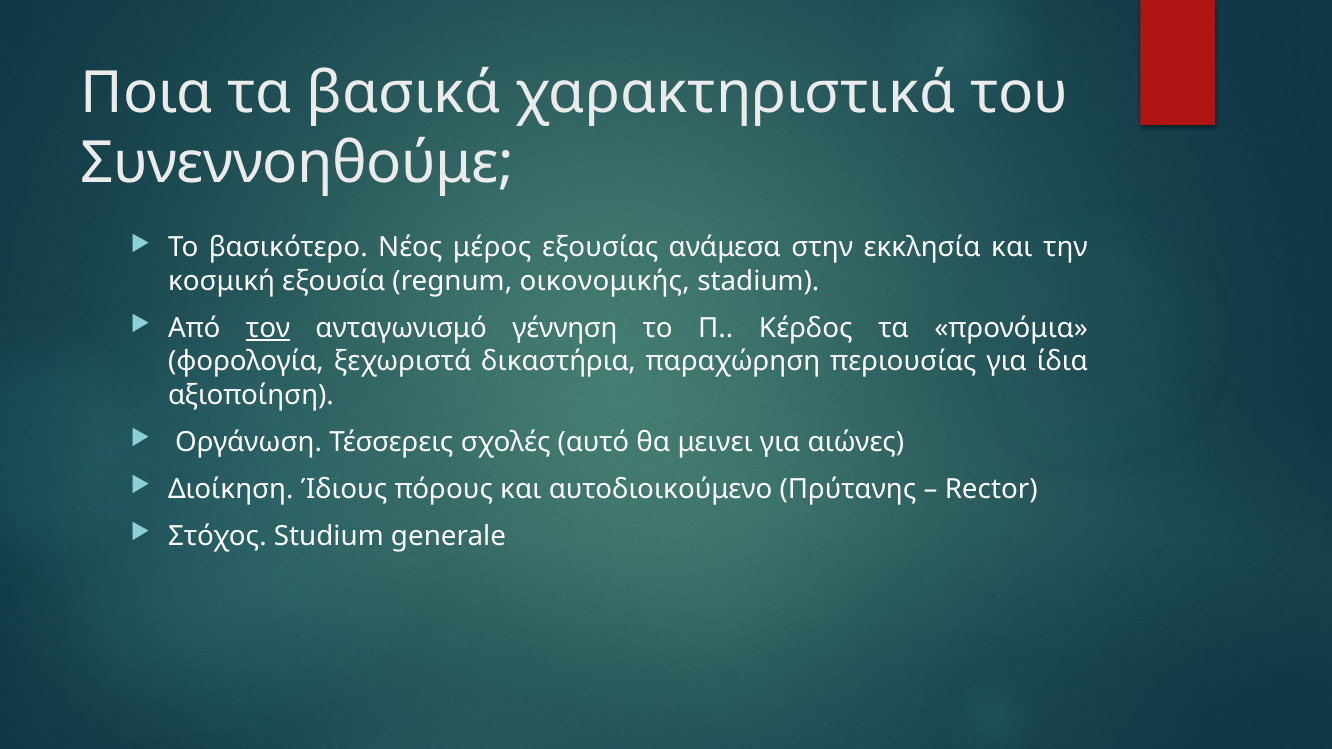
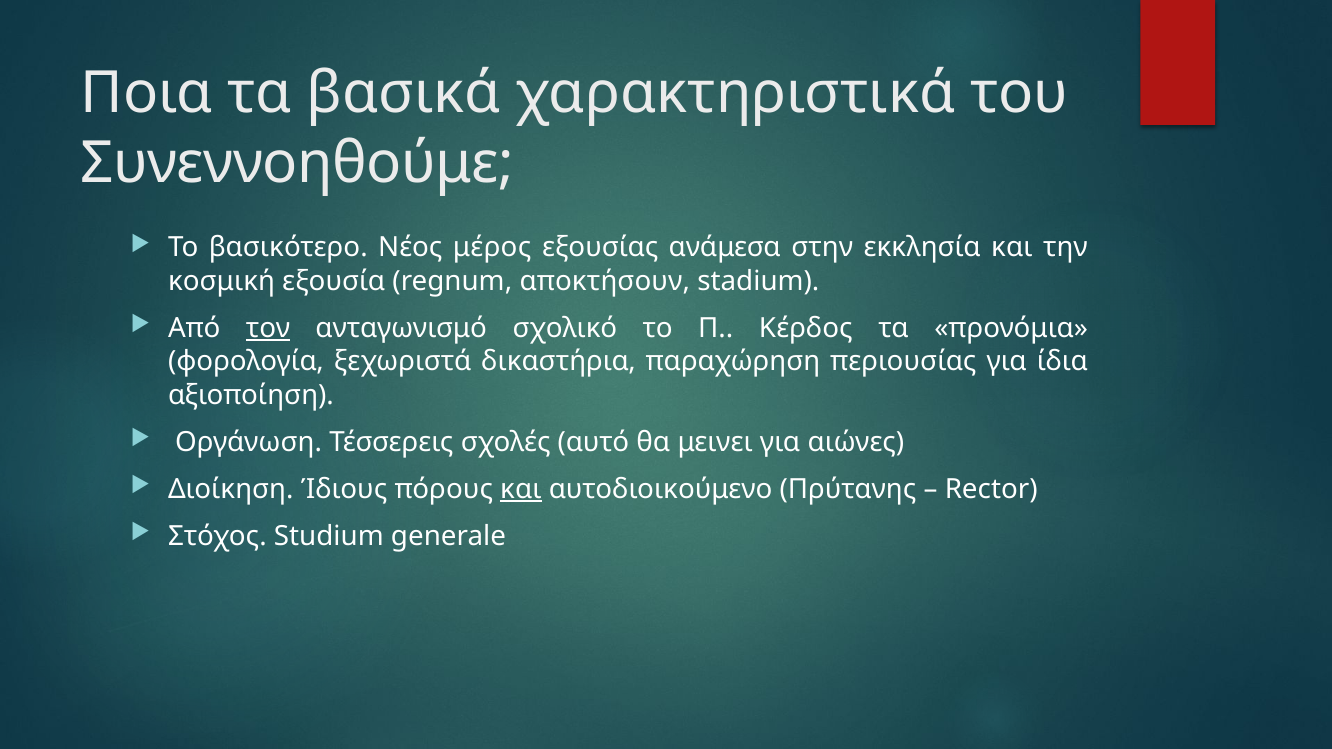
οικονομικής: οικονομικής -> αποκτήσουν (605, 281)
γέννηση: γέννηση -> σχολικό (565, 328)
και underline: none -> present (521, 489)
